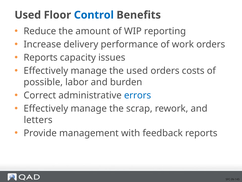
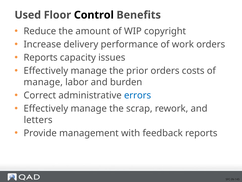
Control colour: blue -> black (94, 15)
reporting: reporting -> copyright (165, 31)
the used: used -> prior (137, 71)
possible: possible -> manage (43, 82)
